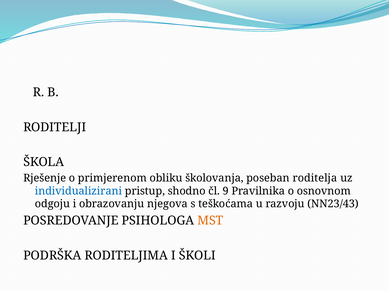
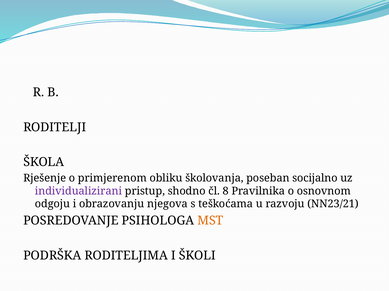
roditelja: roditelja -> socijalno (315, 179)
individualizirani colour: blue -> purple (78, 191)
9: 9 -> 8 (226, 191)
NN23/43: NN23/43 -> NN23/21 (333, 204)
